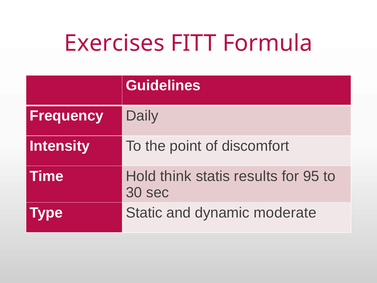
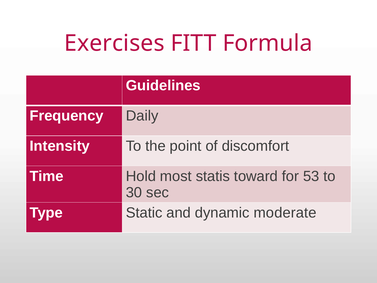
think: think -> most (176, 176)
results: results -> toward (256, 176)
95: 95 -> 53 (311, 176)
